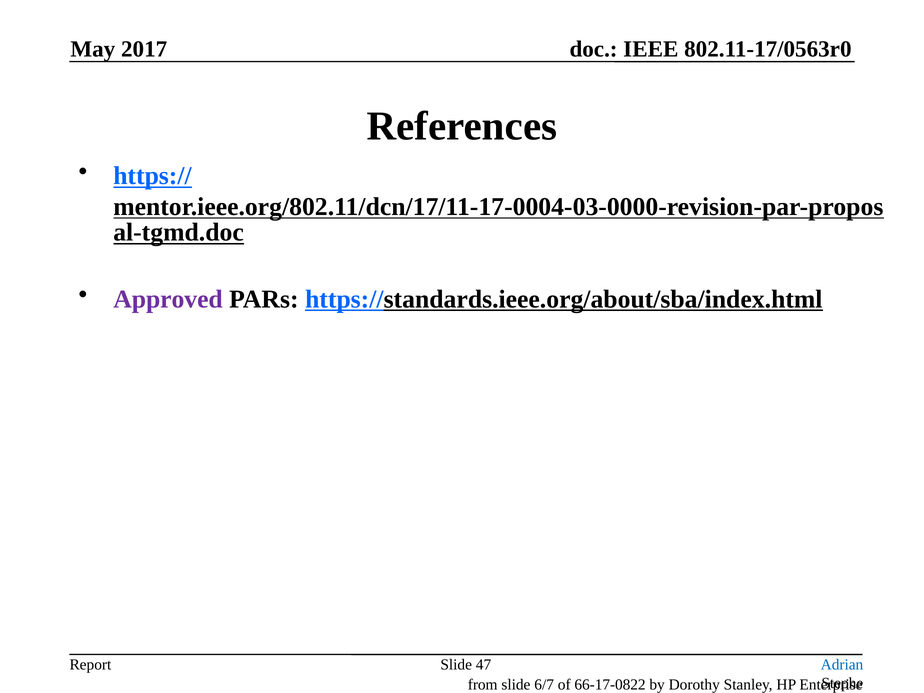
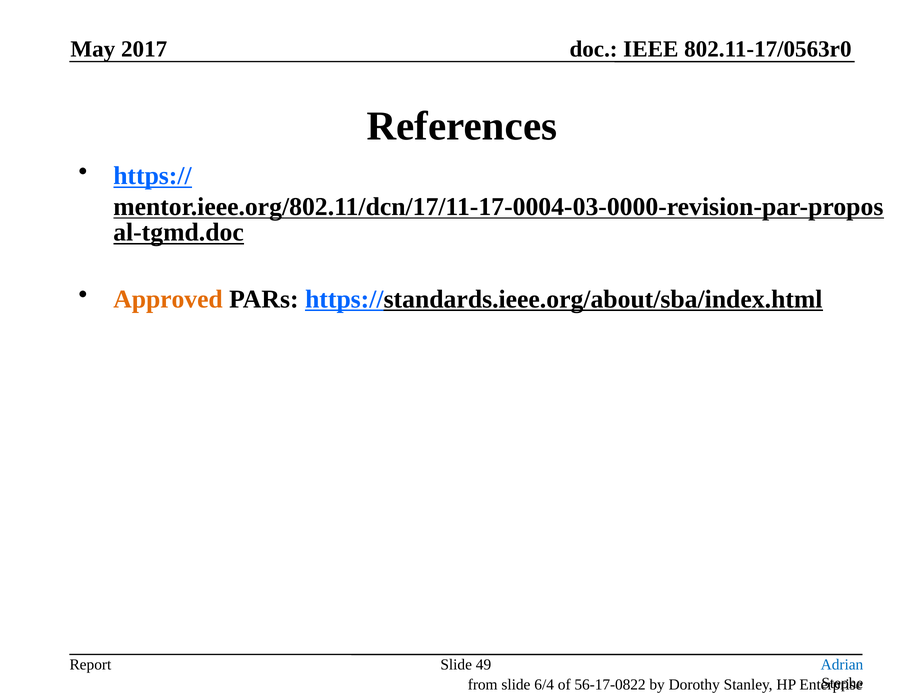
Approved colour: purple -> orange (168, 299)
47: 47 -> 49 (484, 665)
6/7: 6/7 -> 6/4 (544, 685)
66-17-0822: 66-17-0822 -> 56-17-0822 (610, 685)
